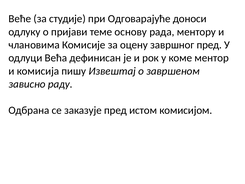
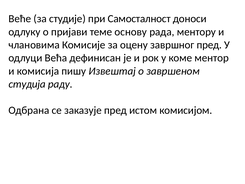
Одговарајуће: Одговарајуће -> Самосталност (139, 19)
зависно: зависно -> студија (27, 84)
